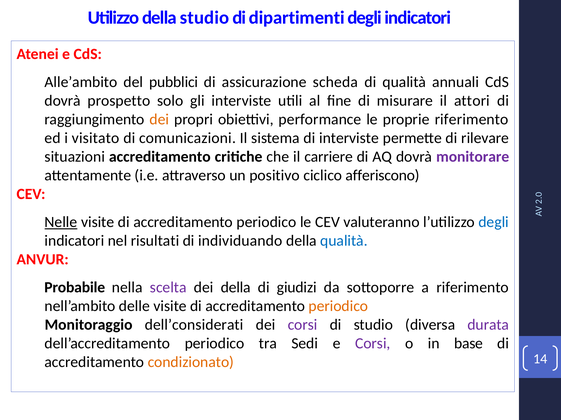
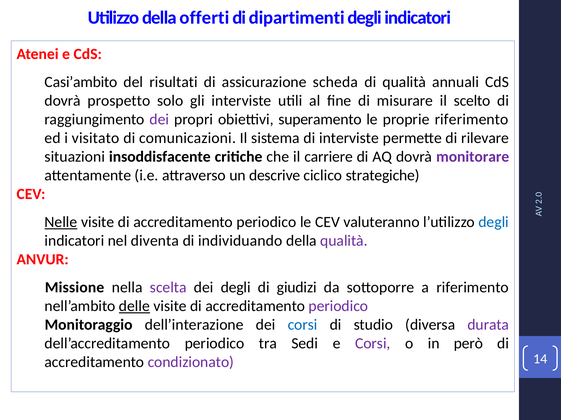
della studio: studio -> offerti (204, 18)
Alle’ambito: Alle’ambito -> Casi’ambito (81, 82)
pubblici: pubblici -> risultati (174, 82)
attori: attori -> scelto (472, 101)
dei colour: orange -> purple (159, 120)
performance: performance -> superamento (320, 120)
situazioni accreditamento: accreditamento -> insoddisfacente (160, 157)
positivo: positivo -> descrive (275, 176)
afferiscono: afferiscono -> strategiche (383, 176)
risultati: risultati -> diventa (155, 241)
qualità colour: blue -> purple (344, 241)
Probabile: Probabile -> Missione (75, 288)
dei della: della -> degli (236, 288)
delle underline: none -> present (134, 307)
periodico colour: orange -> purple (338, 307)
dell’considerati: dell’considerati -> dell’interazione (194, 325)
corsi colour: purple -> blue (303, 325)
base: base -> però (469, 344)
condizionato colour: orange -> purple (191, 363)
